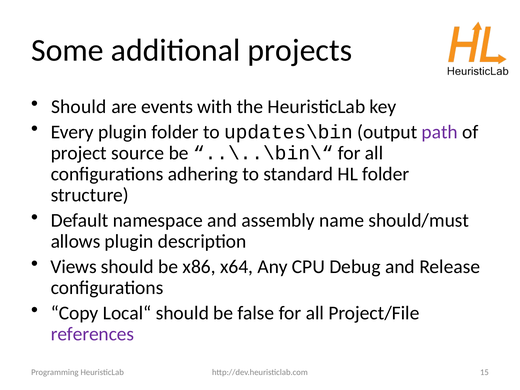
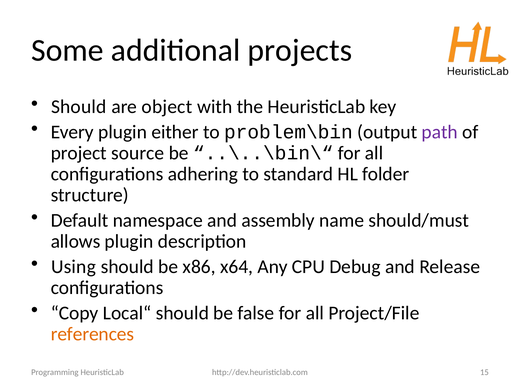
events: events -> object (167, 107)
plugin folder: folder -> either (175, 132)
updates\bin: updates\bin -> problem\bin (289, 132)
Views: Views -> Using (73, 267)
references colour: purple -> orange (92, 334)
